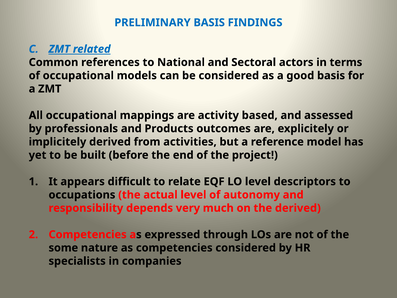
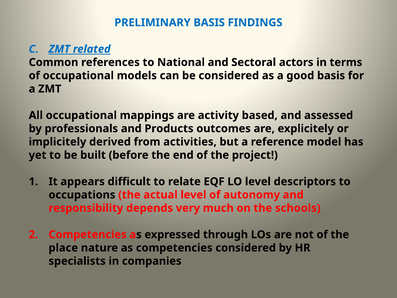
the derived: derived -> schools (298, 208)
some: some -> place (63, 248)
